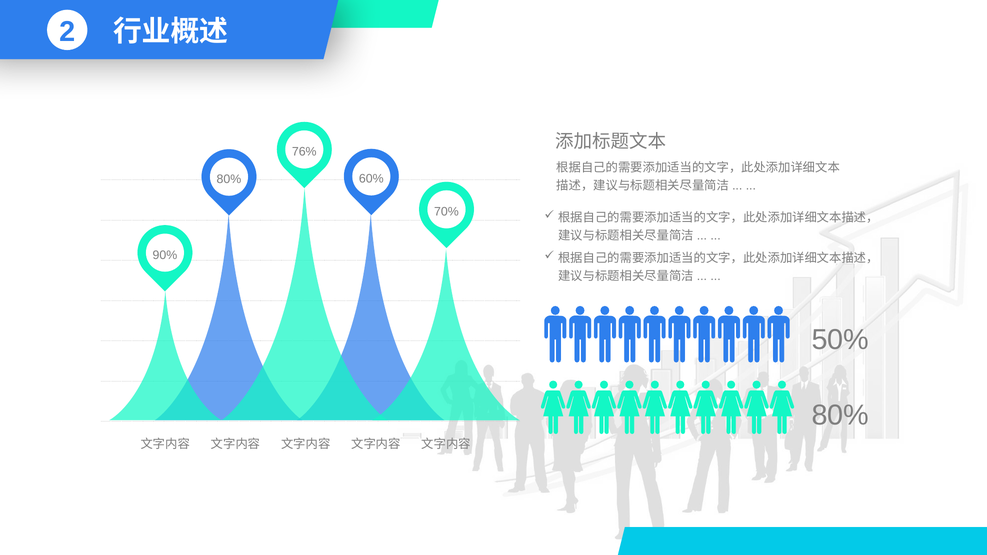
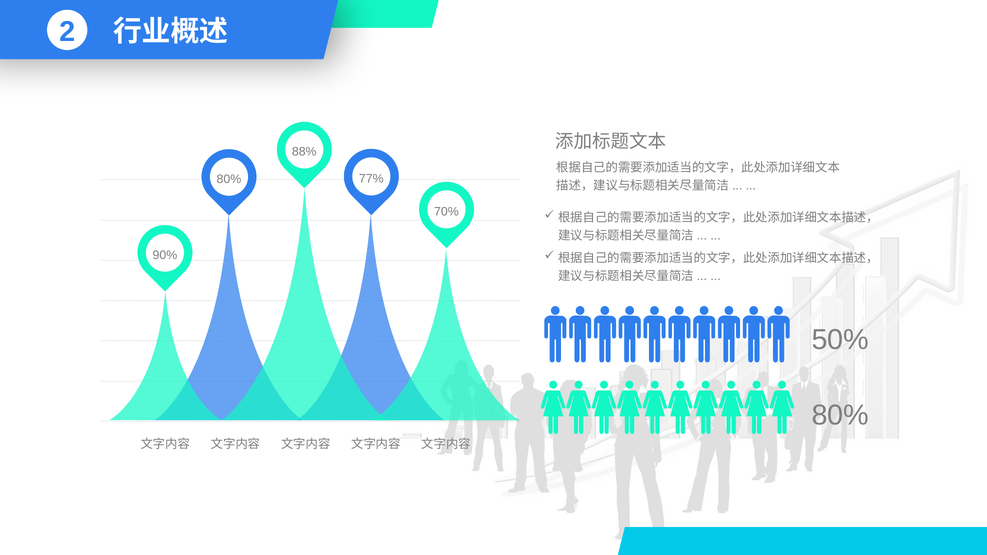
76%: 76% -> 88% (304, 152)
60%: 60% -> 77% (371, 179)
